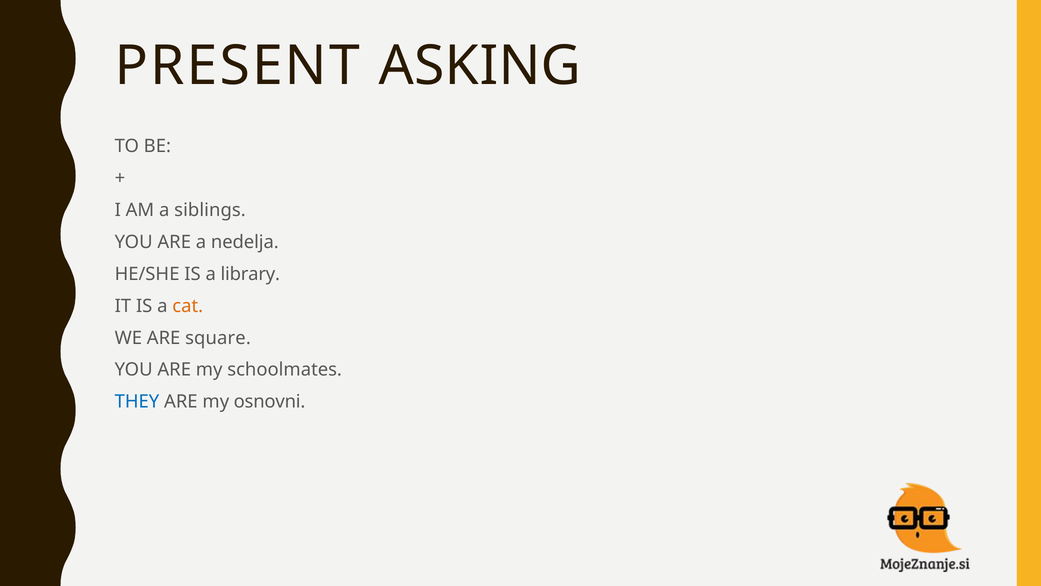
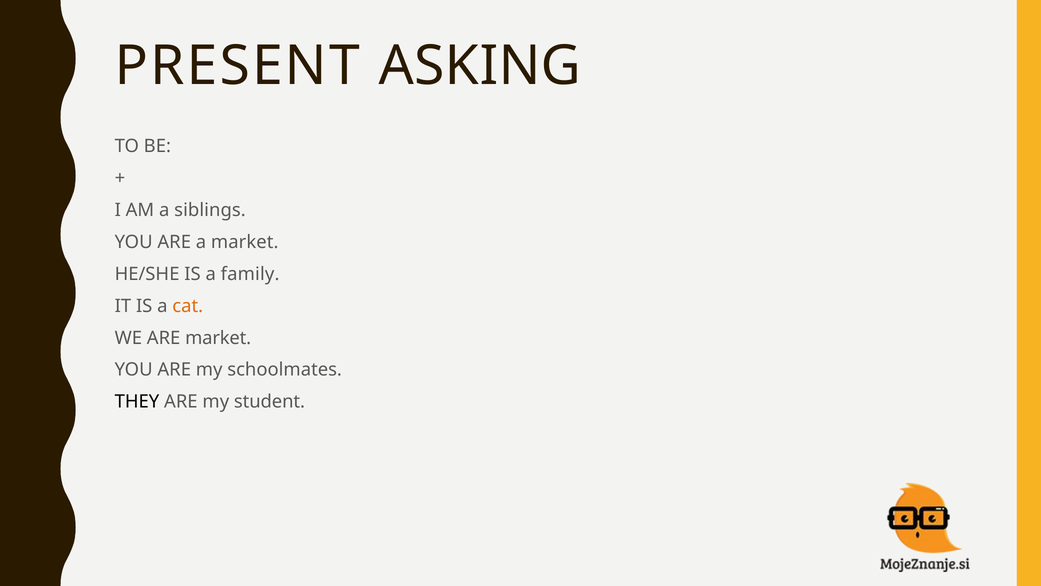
a nedelja: nedelja -> market (245, 242)
library: library -> family (250, 274)
ARE square: square -> market (218, 338)
THEY colour: blue -> black (137, 402)
osnovni: osnovni -> student (269, 402)
